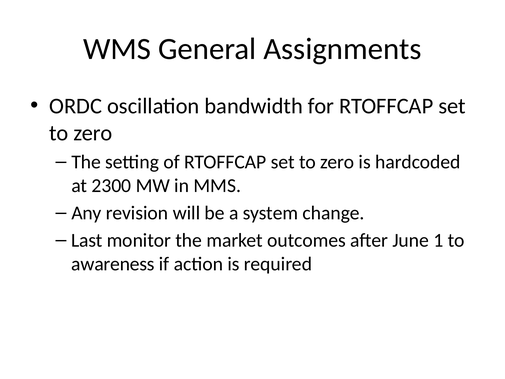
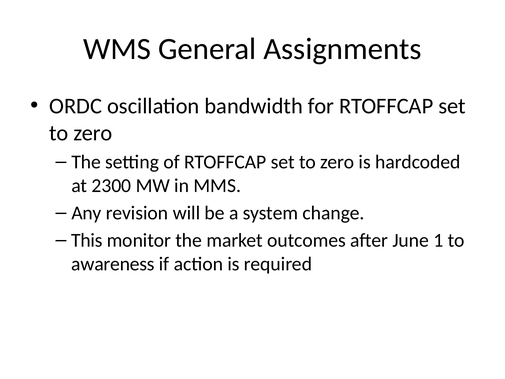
Last: Last -> This (87, 240)
